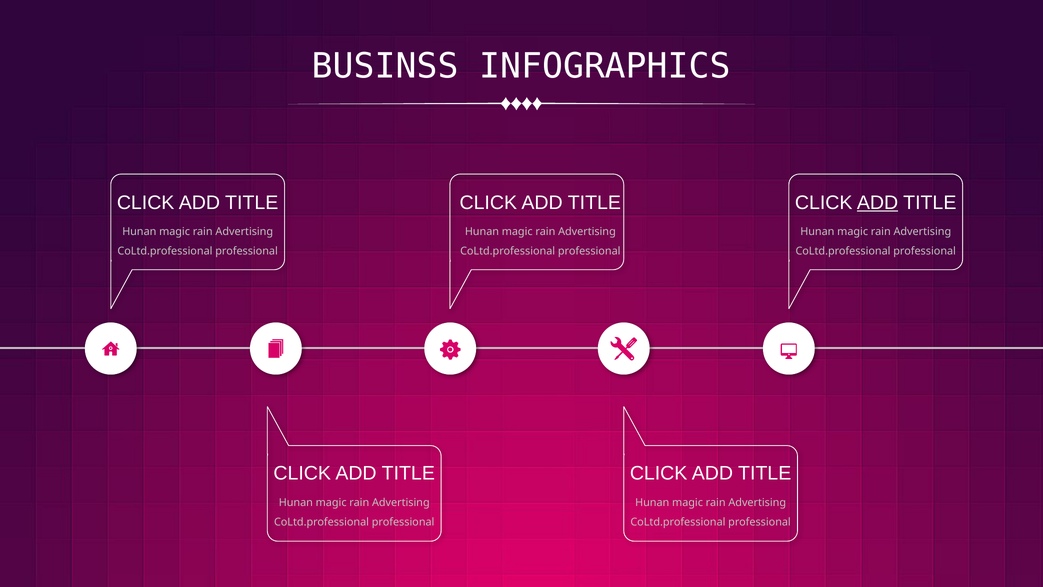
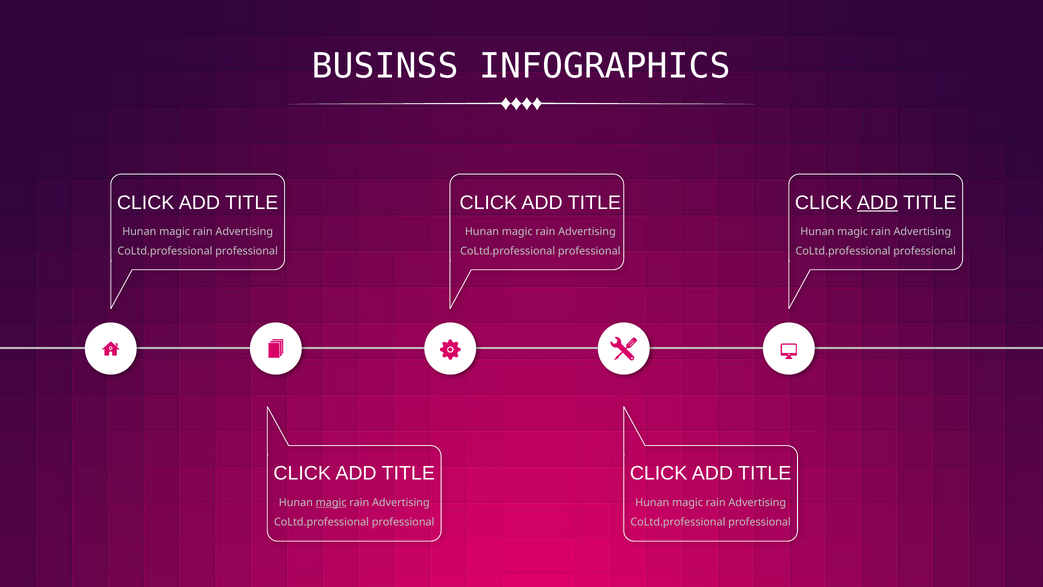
magic underline: none -> present (331, 502)
